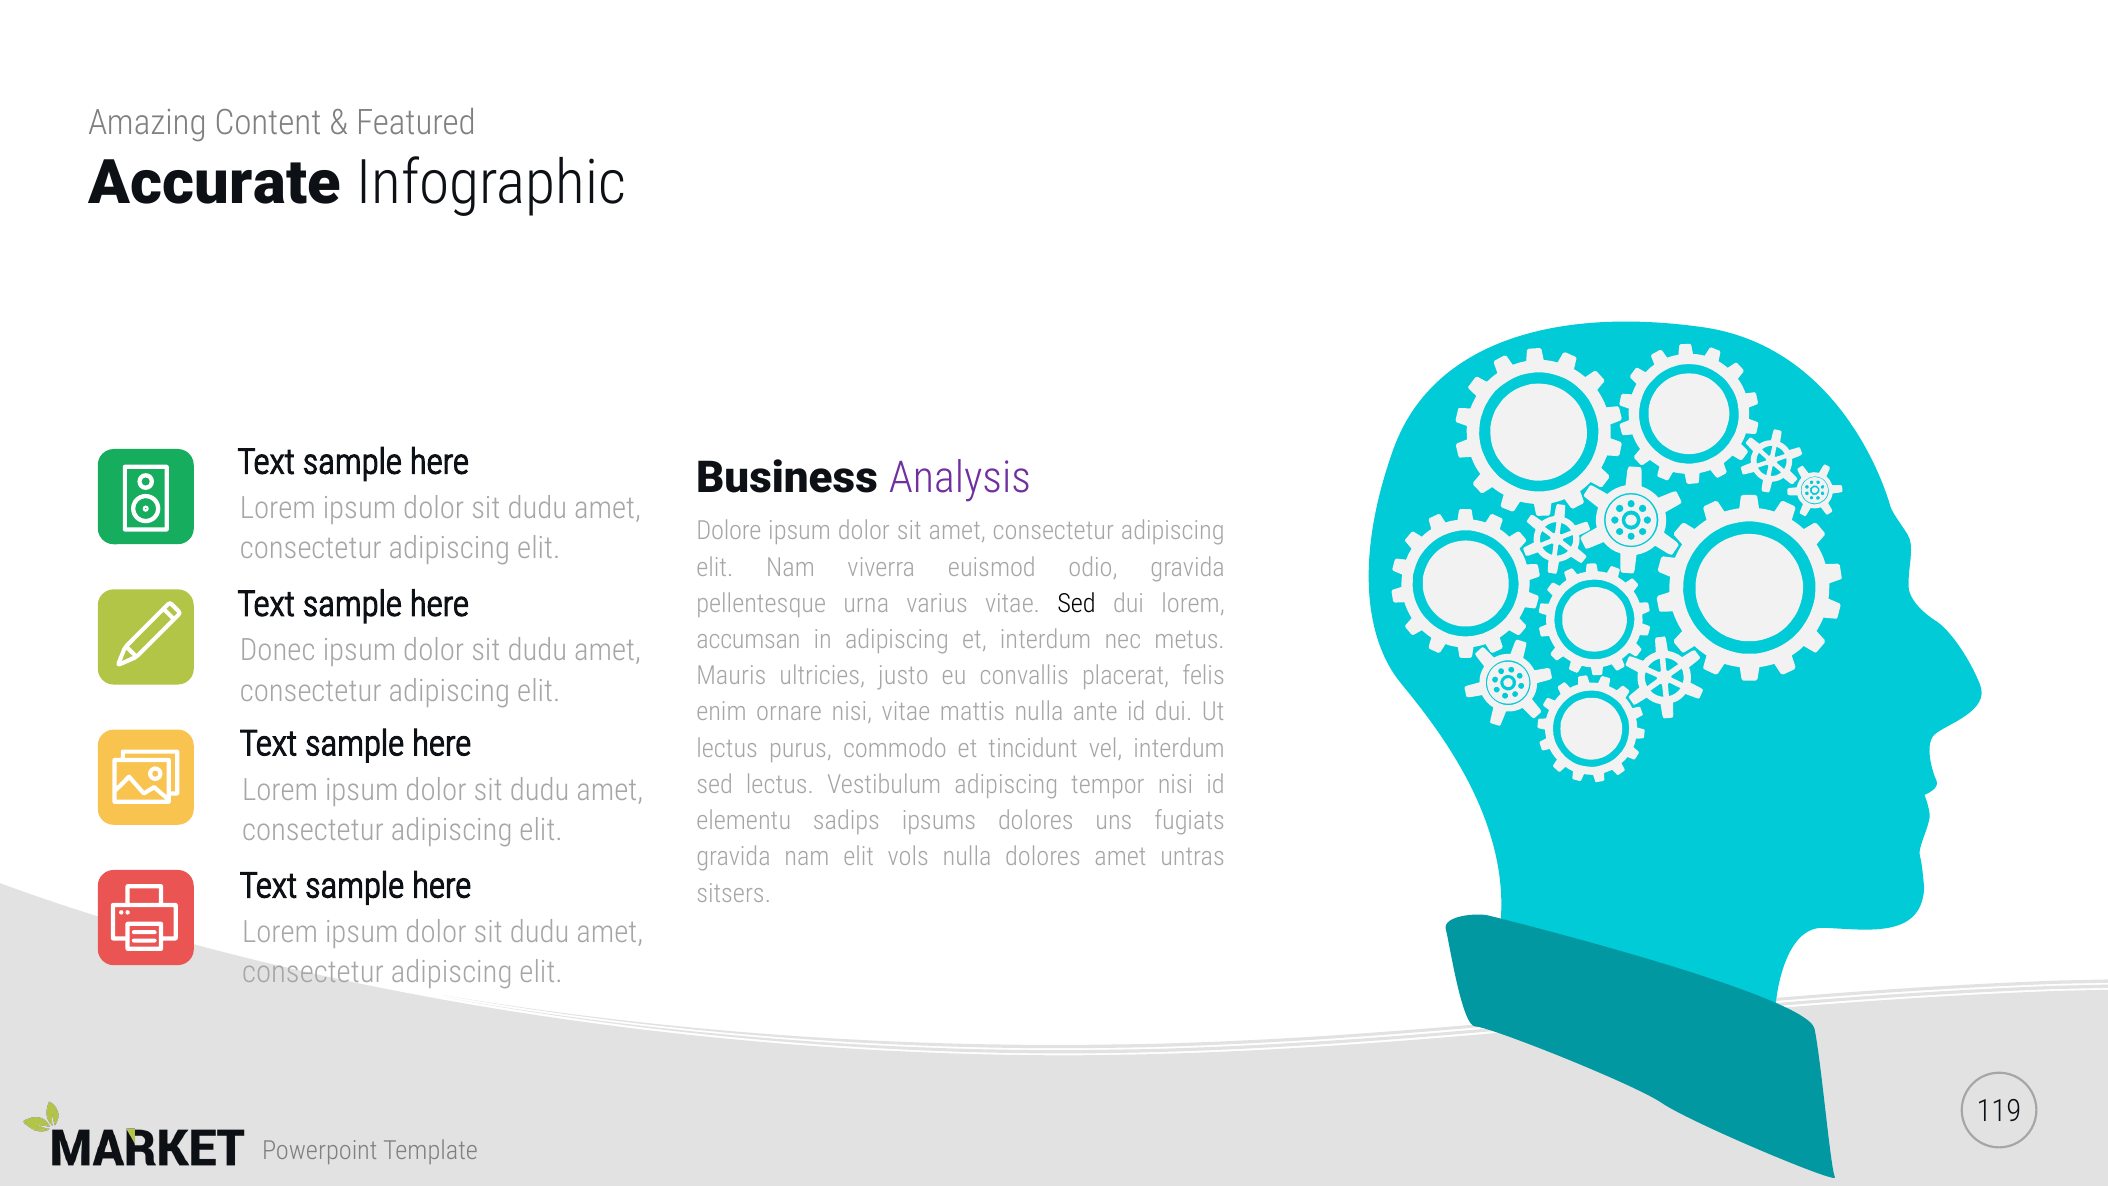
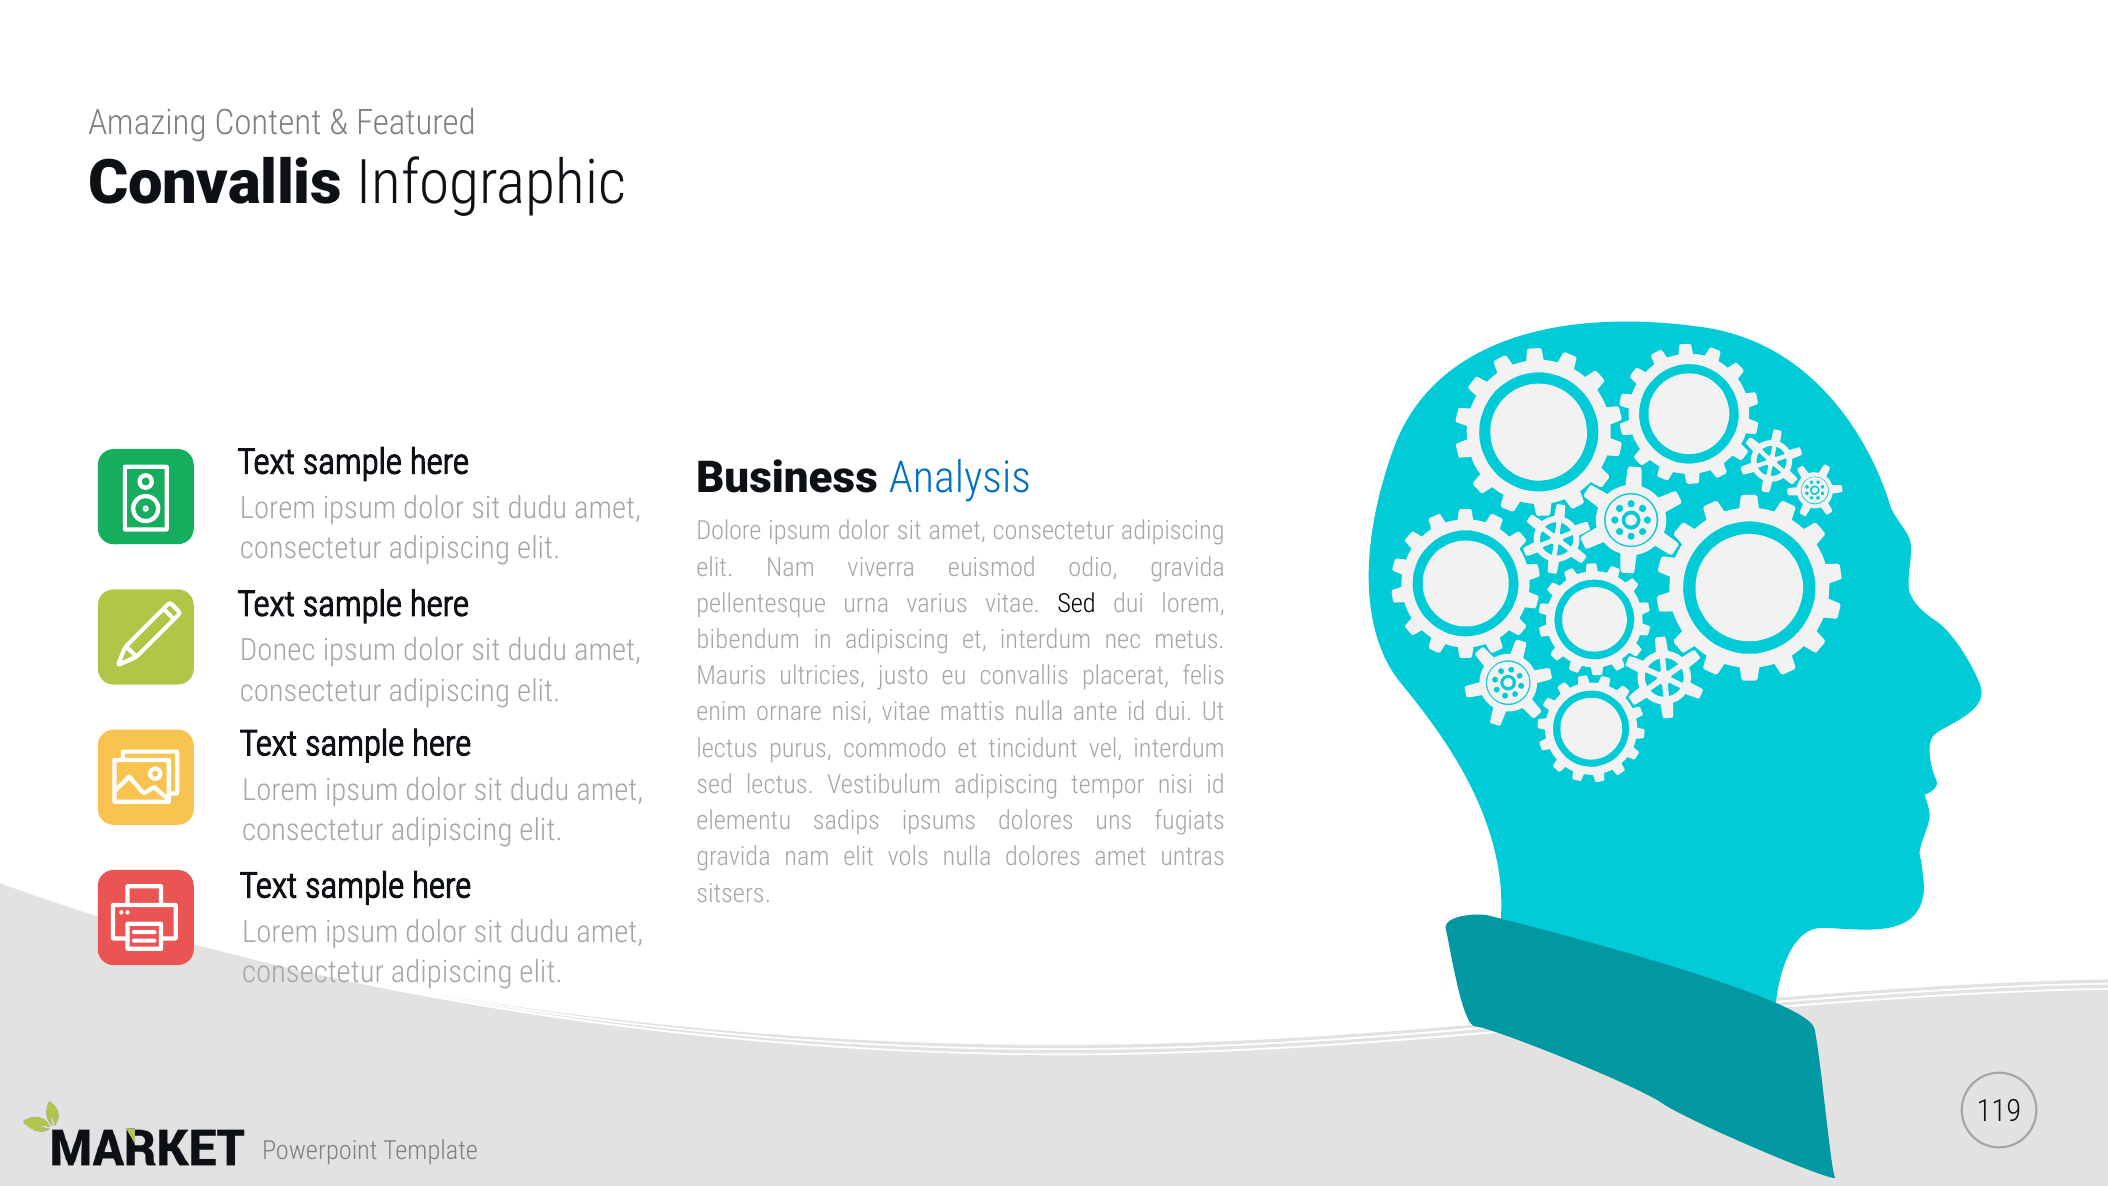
Accurate: Accurate -> Convallis (215, 184)
Analysis colour: purple -> blue (960, 478)
accumsan: accumsan -> bibendum (748, 640)
